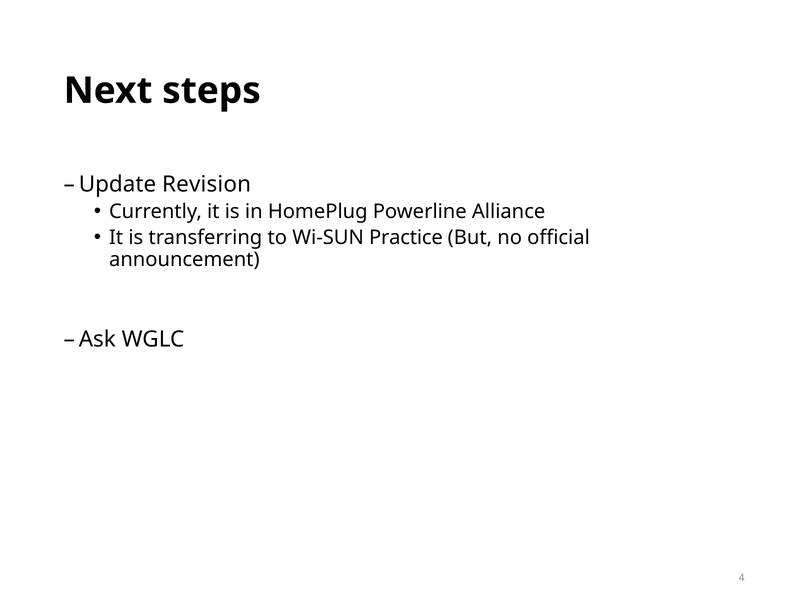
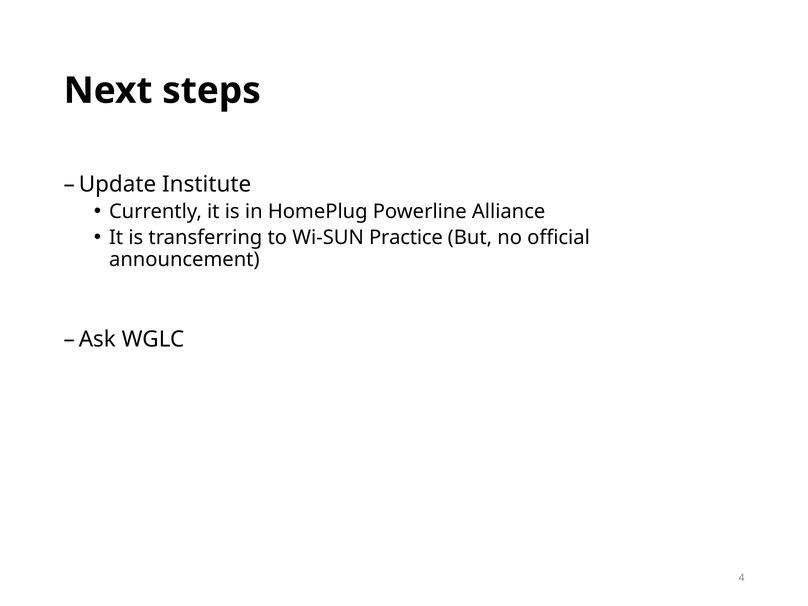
Revision: Revision -> Institute (207, 184)
